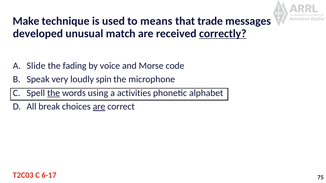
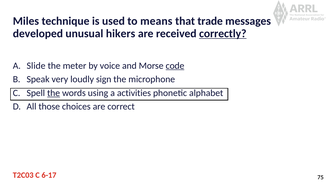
Make: Make -> Miles (26, 21)
match: match -> hikers (121, 34)
fading: fading -> meter (75, 66)
code underline: none -> present (175, 66)
spin: spin -> sign (104, 79)
break: break -> those (49, 107)
are underline: present -> none (99, 107)
